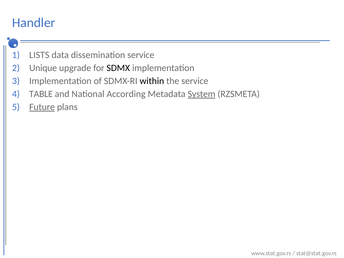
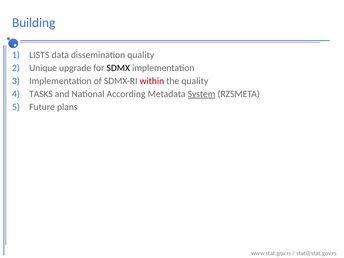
Handler: Handler -> Building (34, 23)
dissemination service: service -> quality (141, 55)
within colour: black -> red (152, 81)
the service: service -> quality (195, 81)
TABLE: TABLE -> TASKS (41, 94)
Future underline: present -> none (42, 107)
